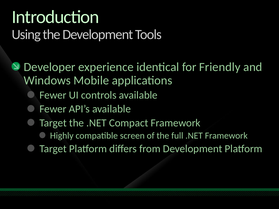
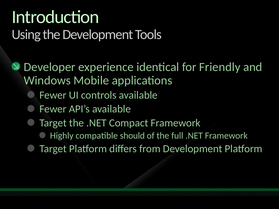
screen: screen -> should (132, 136)
